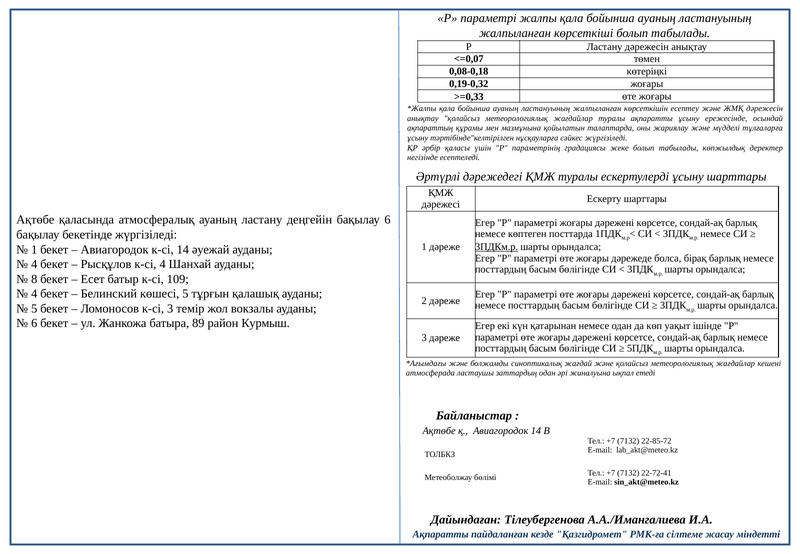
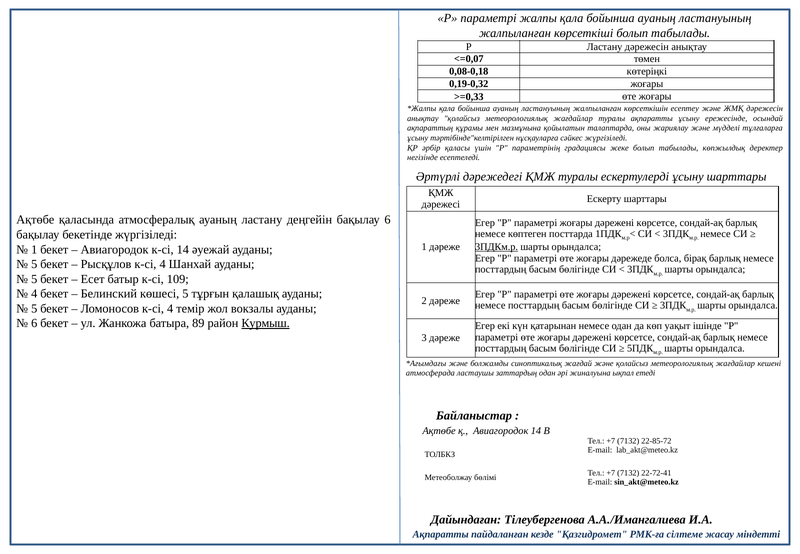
4: 4 -> 5 (34, 264)
8: 8 -> 5 (34, 279)
Ломоносов к-сі 3: 3 -> 4 (170, 308)
Курмыш underline: none -> present (266, 323)
